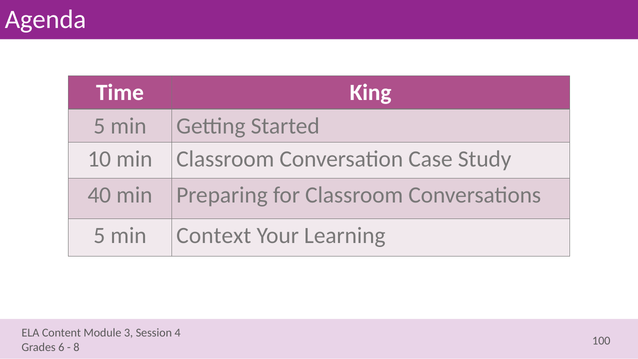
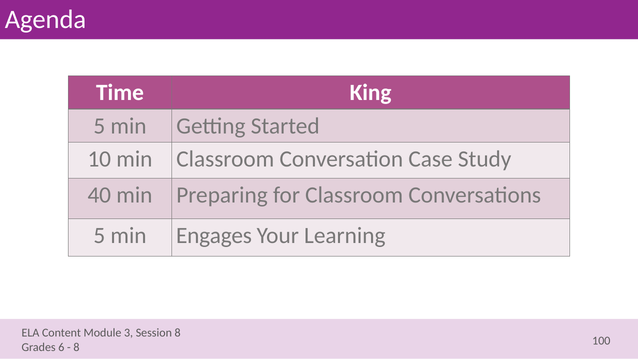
Context: Context -> Engages (214, 235)
4: 4 -> 8 (178, 333)
